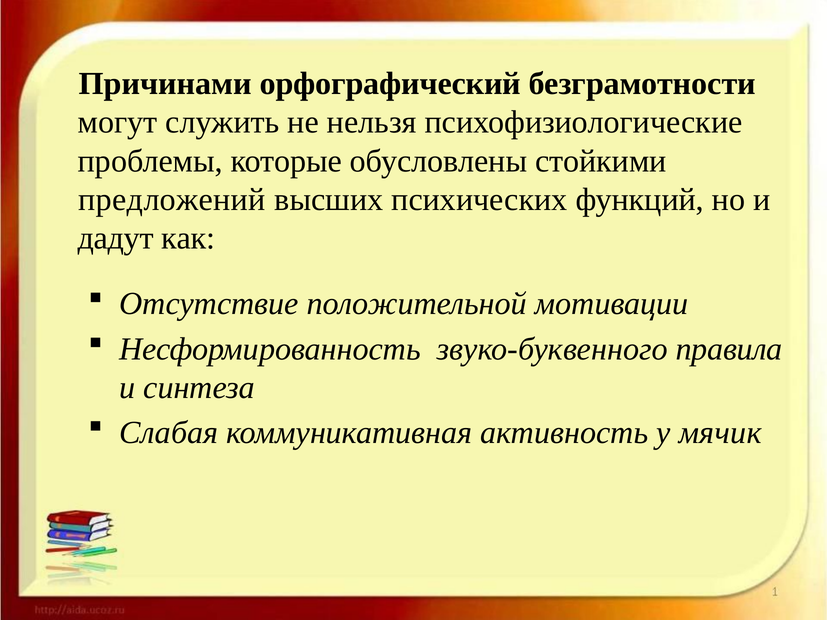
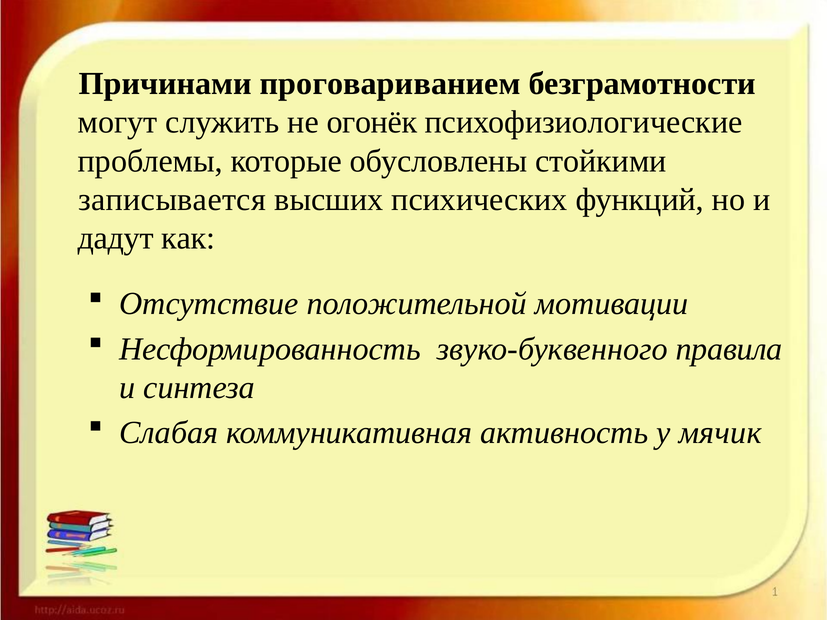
орфографический: орфографический -> проговариванием (390, 84)
нельзя: нельзя -> огонёк (372, 122)
предложений: предложений -> записывается (172, 200)
